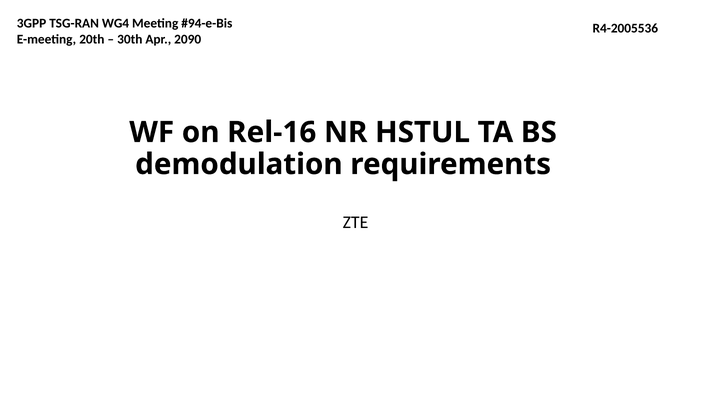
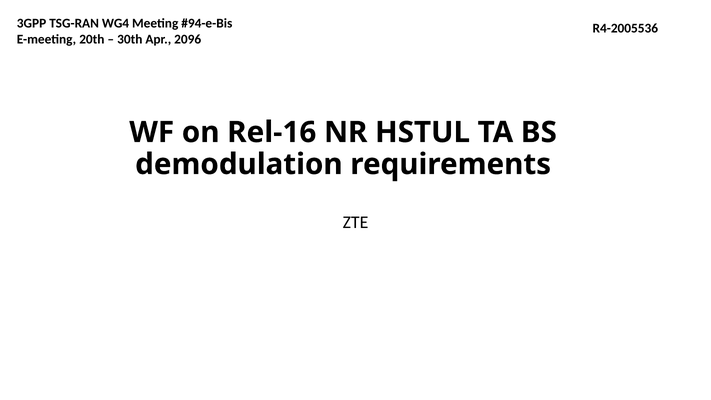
2090: 2090 -> 2096 (188, 39)
